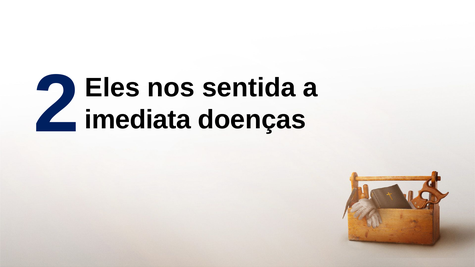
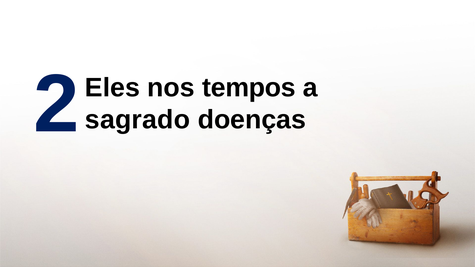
sentida: sentida -> tempos (249, 88)
imediata: imediata -> sagrado (138, 120)
